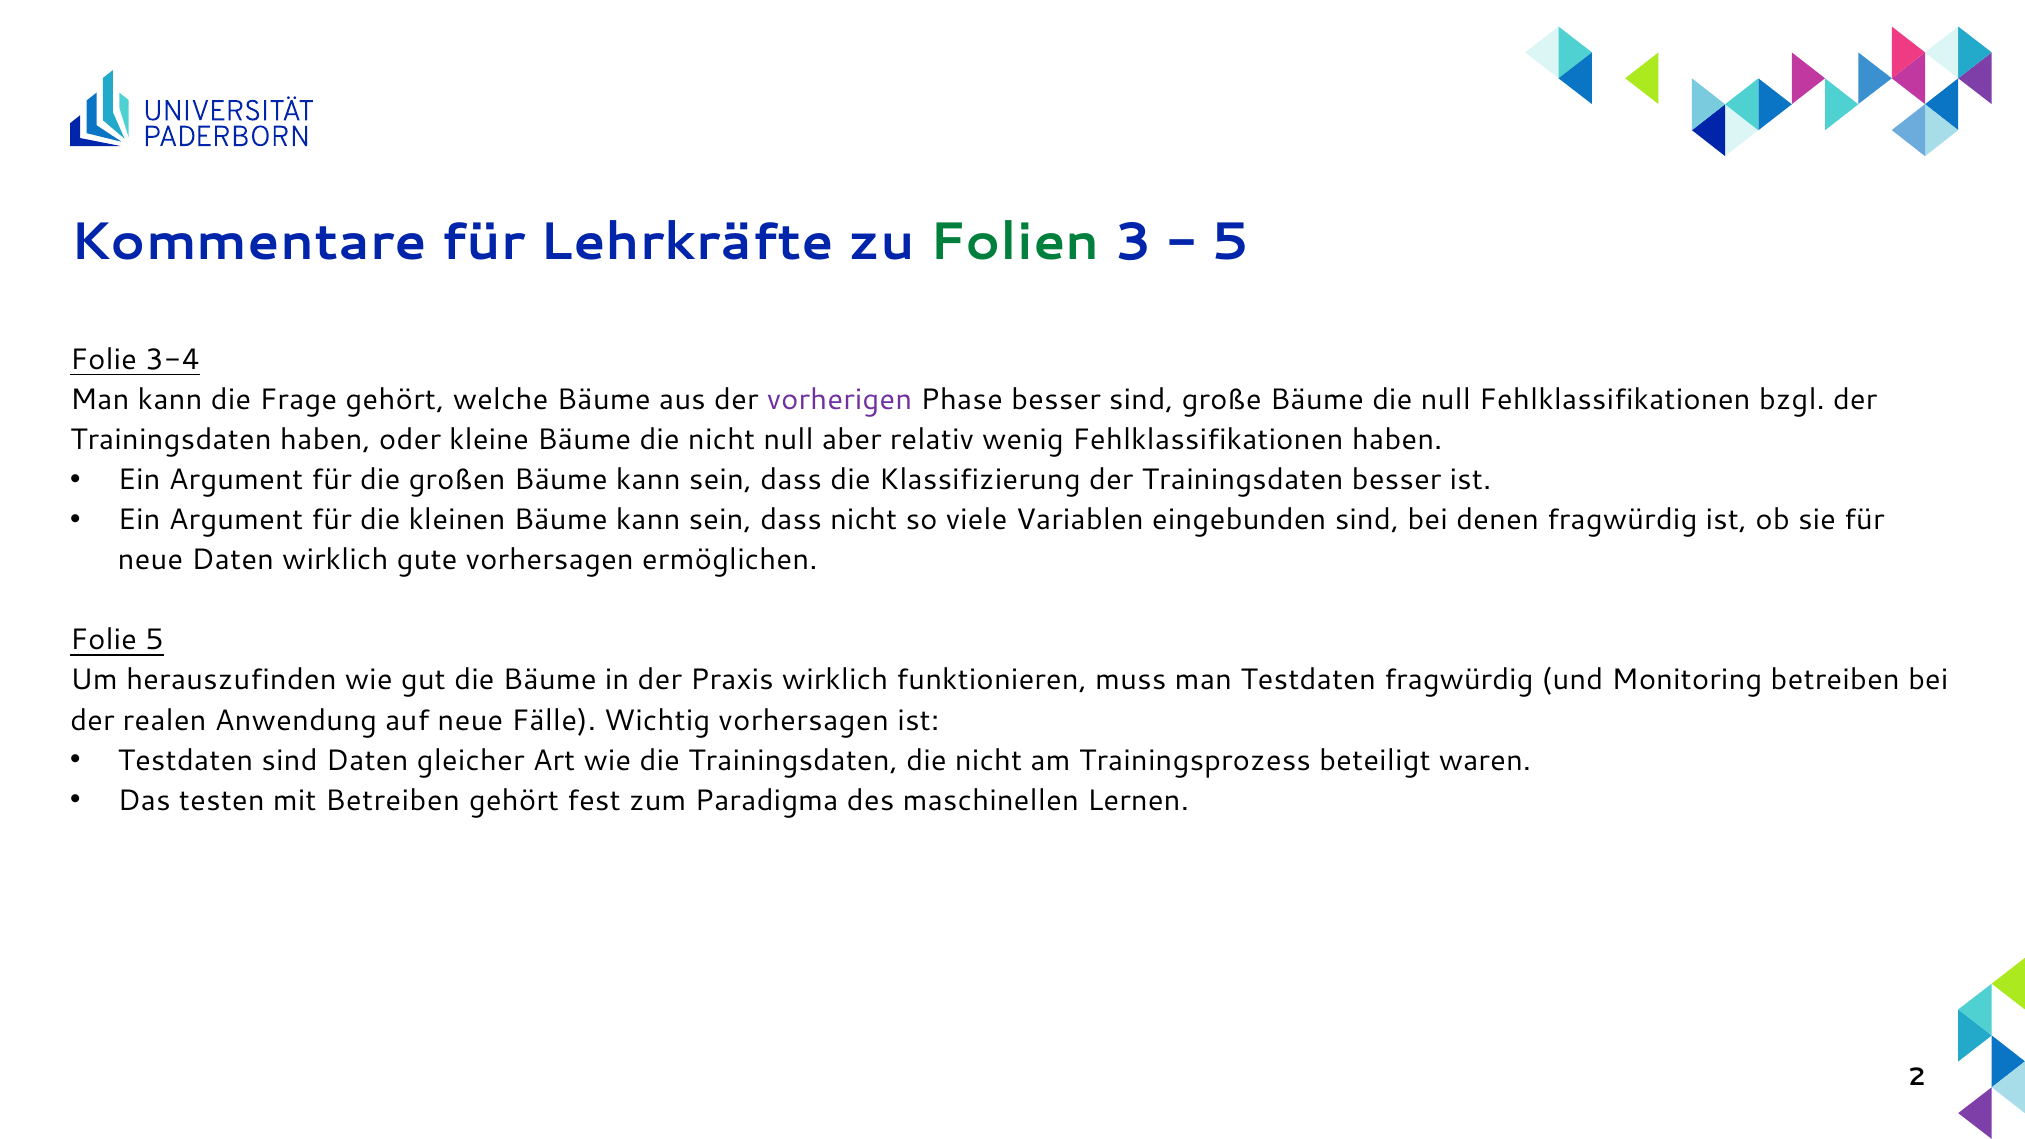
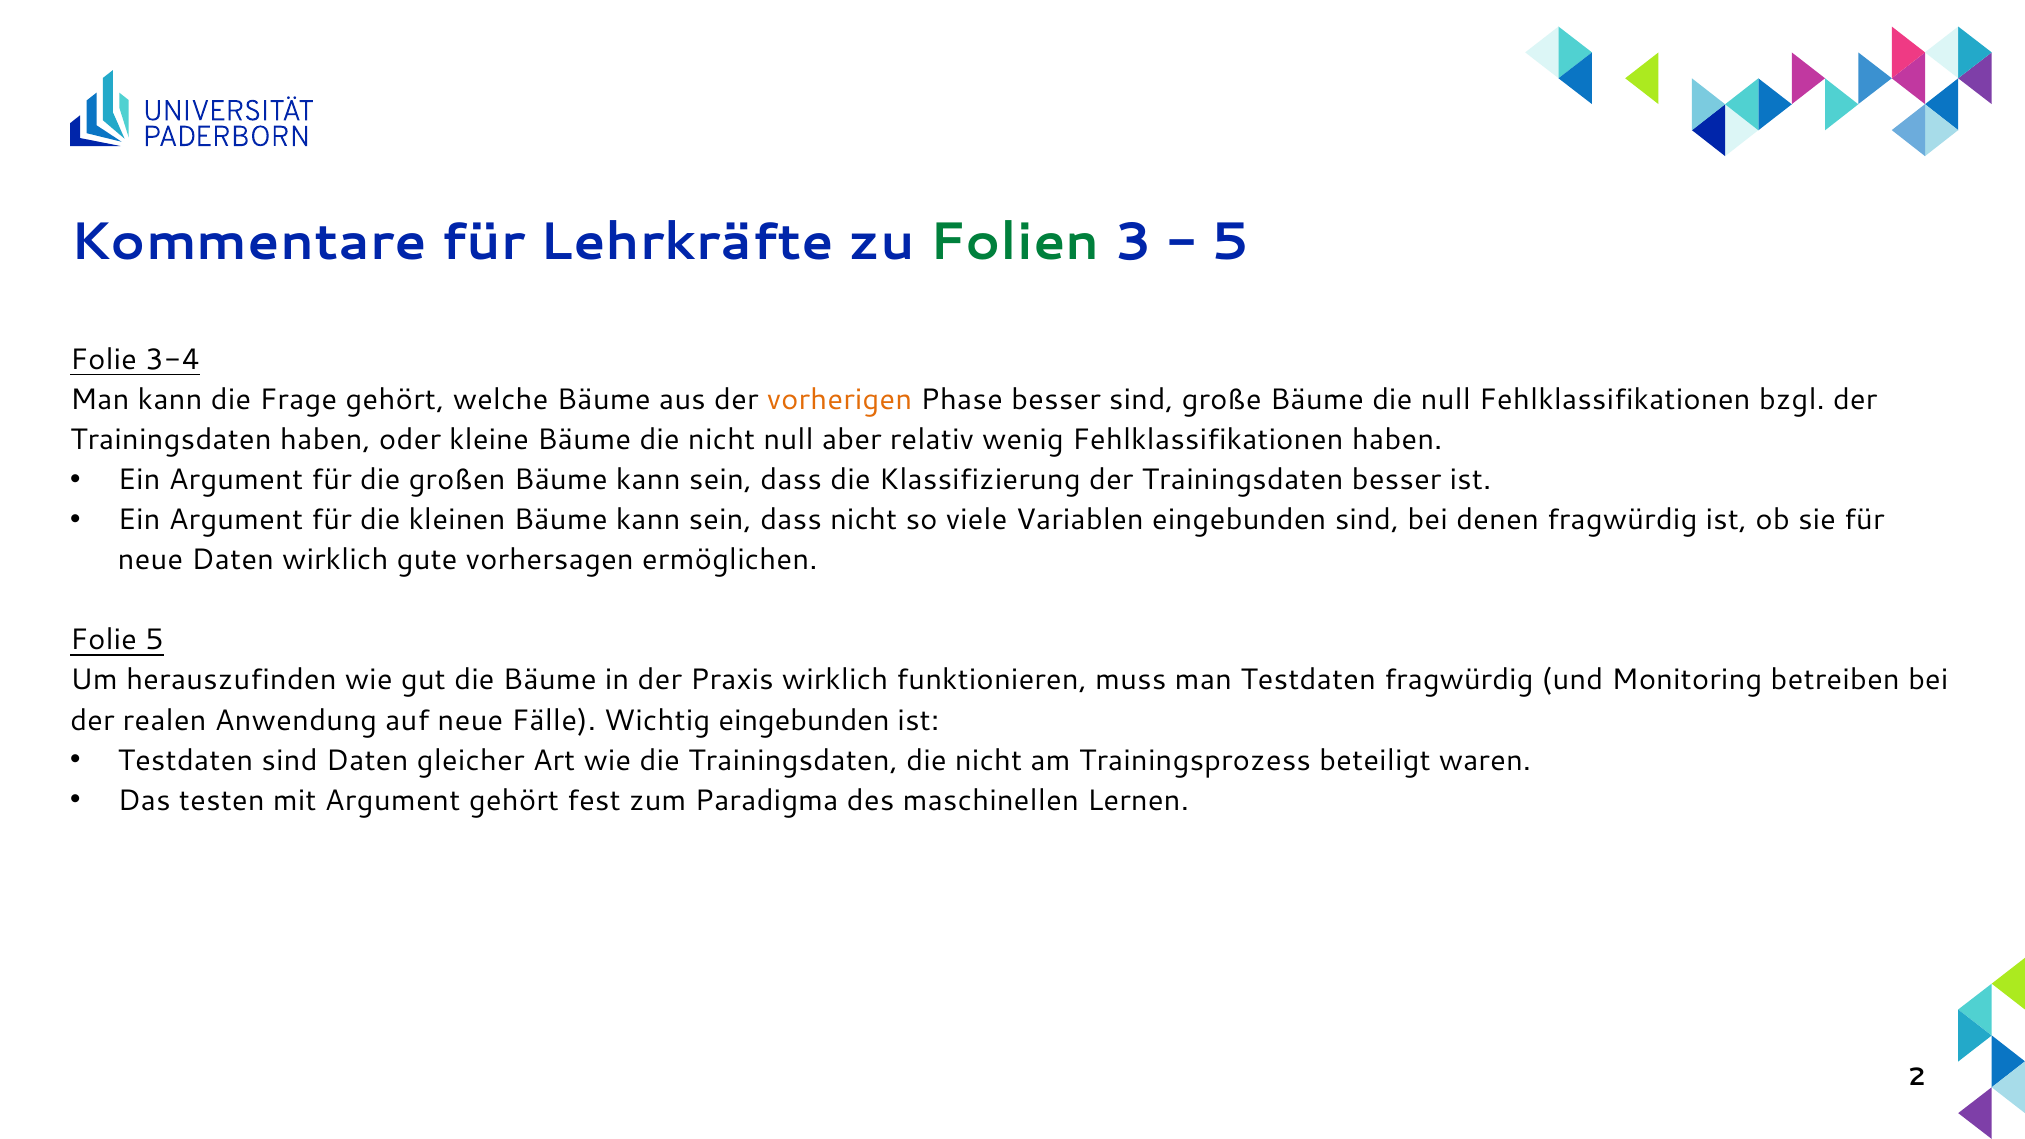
vorherigen colour: purple -> orange (840, 400)
Wichtig vorhersagen: vorhersagen -> eingebunden (804, 720)
mit Betreiben: Betreiben -> Argument (393, 800)
